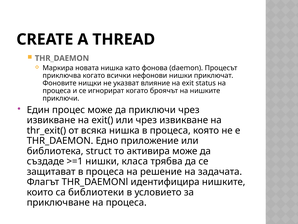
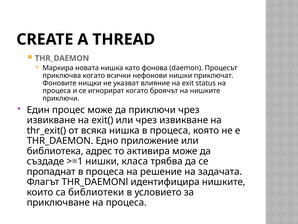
struct: struct -> адрес (99, 151)
защитават: защитават -> пропаднат (51, 171)
